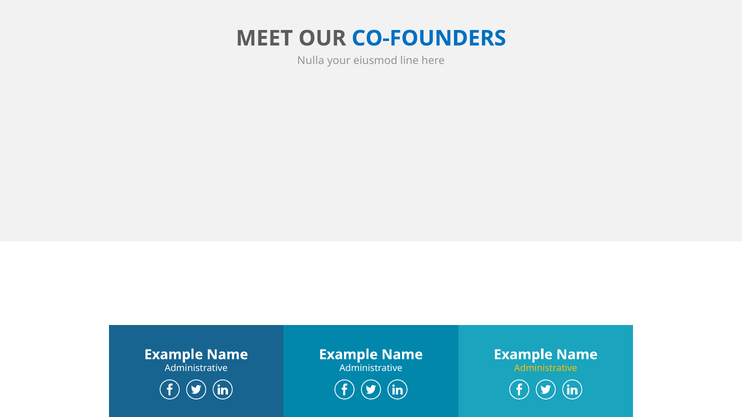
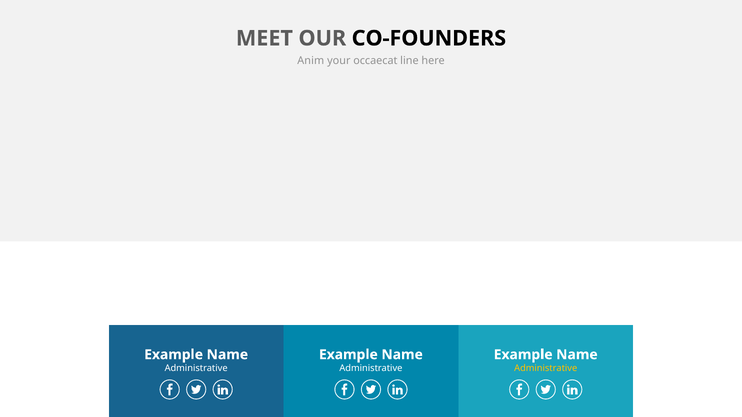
CO-FOUNDERS colour: blue -> black (429, 38)
Nulla: Nulla -> Anim (311, 61)
eiusmod: eiusmod -> occaecat (375, 61)
